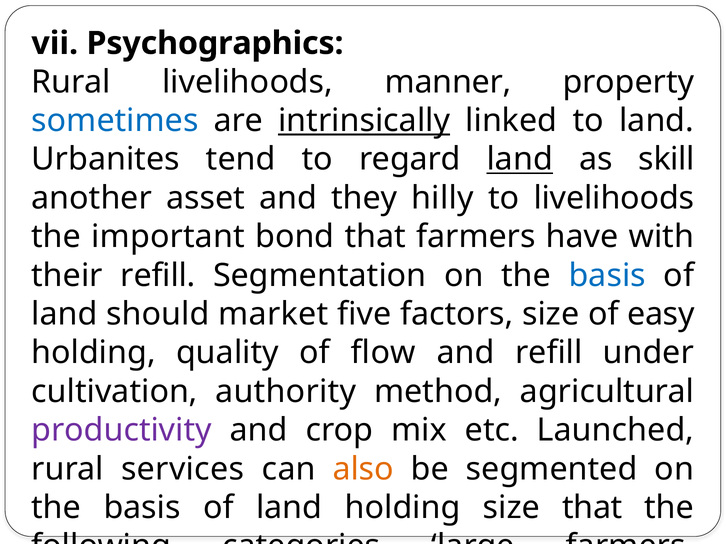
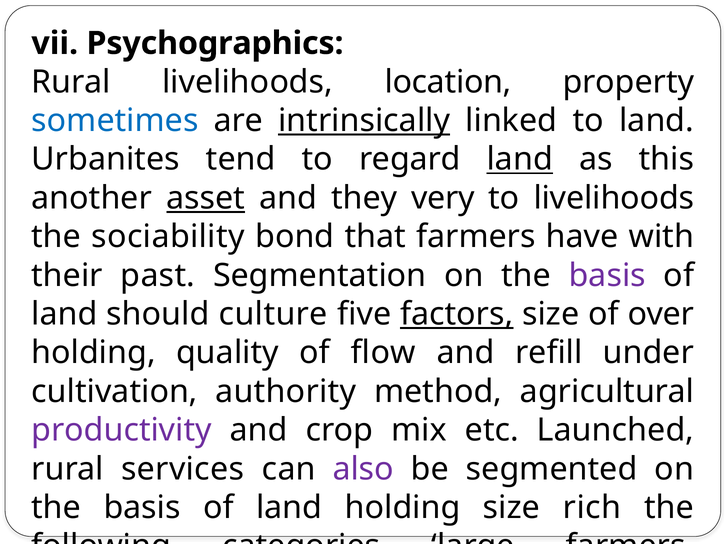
manner: manner -> location (448, 82)
skill: skill -> this (666, 160)
asset underline: none -> present (206, 198)
hilly: hilly -> very (443, 198)
important: important -> sociability (168, 237)
their refill: refill -> past (158, 276)
basis colour: blue -> purple (607, 276)
market: market -> culture (273, 314)
factors underline: none -> present (457, 314)
easy: easy -> over (661, 314)
also colour: orange -> purple (363, 469)
size that: that -> rich (592, 508)
